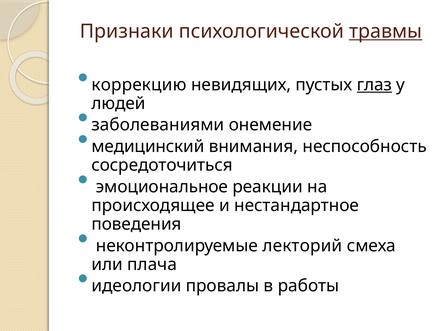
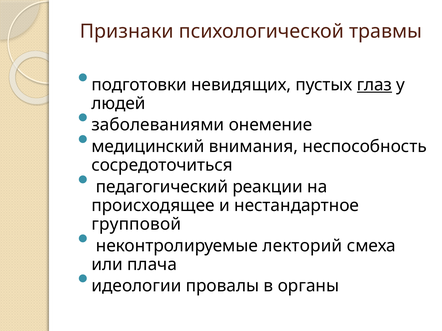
травмы underline: present -> none (386, 31)
коррекцию: коррекцию -> подготовки (139, 85)
эмоциональное: эмоциональное -> педагогический (162, 187)
поведения: поведения -> групповой (136, 224)
работы: работы -> органы (309, 286)
